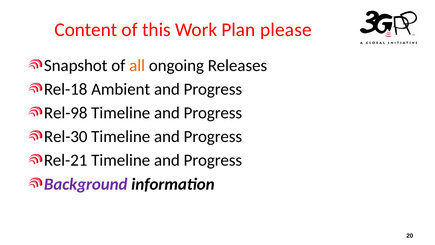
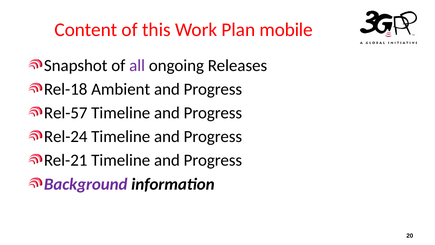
please: please -> mobile (286, 30)
all colour: orange -> purple (137, 65)
Rel-98: Rel-98 -> Rel-57 (66, 113)
Rel-30: Rel-30 -> Rel-24 (66, 136)
